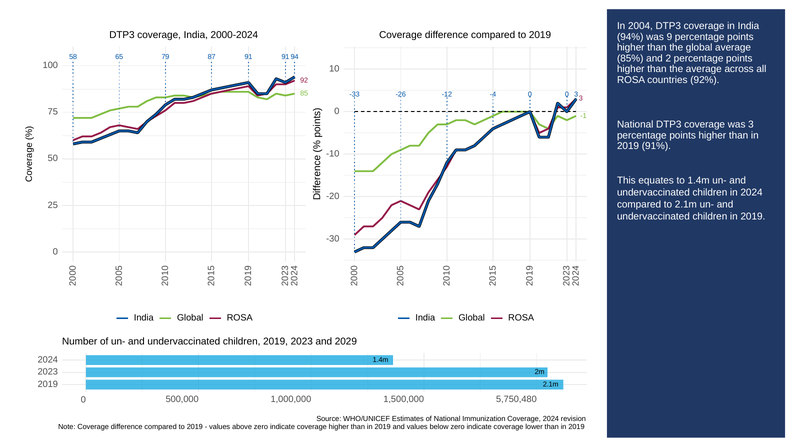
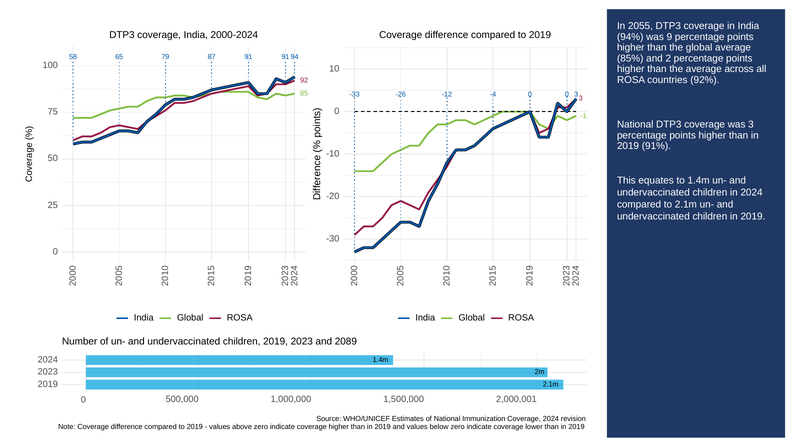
2004: 2004 -> 2055 (640, 26)
2029: 2029 -> 2089 (346, 342)
5,750,480: 5,750,480 -> 2,000,001 (516, 399)
